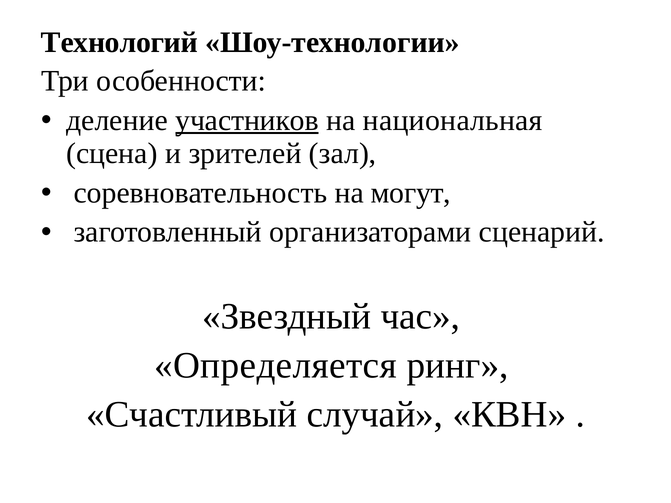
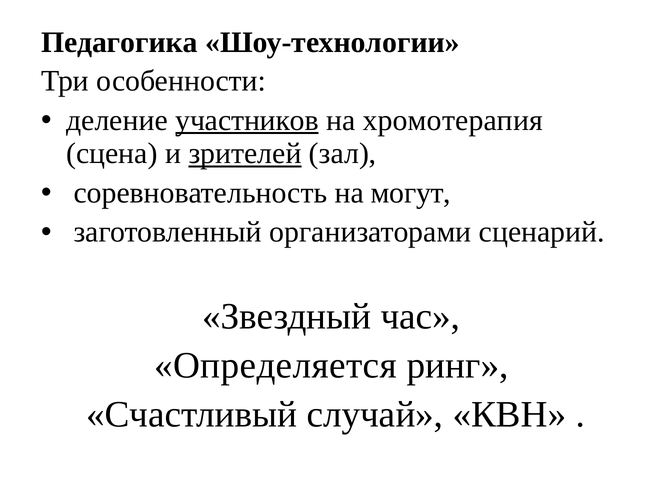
Технологий: Технологий -> Педагогика (119, 42)
национальная: национальная -> хромотерапия (453, 120)
зрителей underline: none -> present (245, 154)
